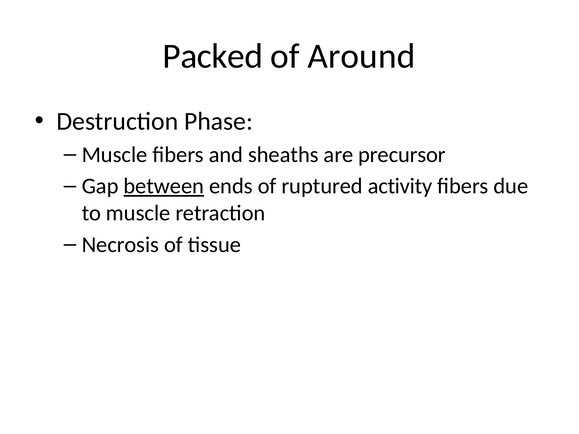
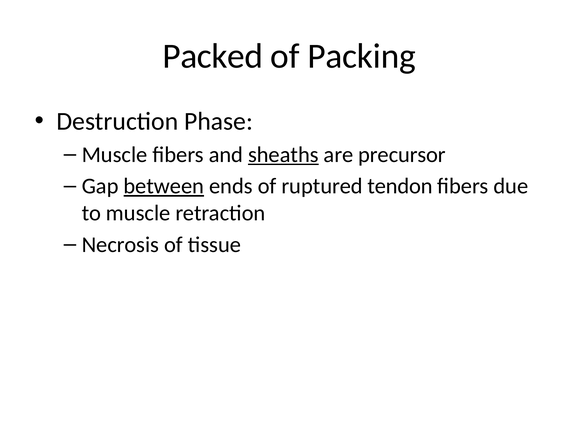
Around: Around -> Packing (362, 56)
sheaths underline: none -> present (283, 155)
activity: activity -> tendon (400, 186)
